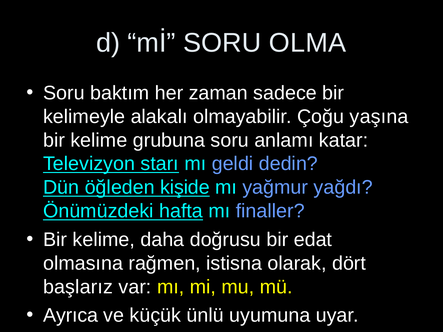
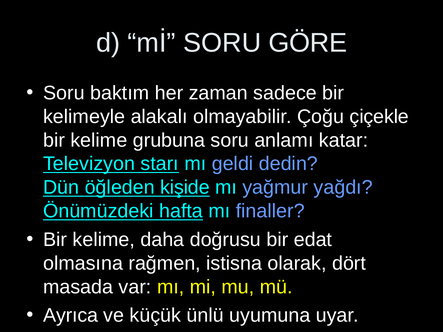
OLMA: OLMA -> GÖRE (308, 43)
yaşına: yaşına -> çiçekle (379, 117)
başlarız: başlarız -> masada (78, 287)
